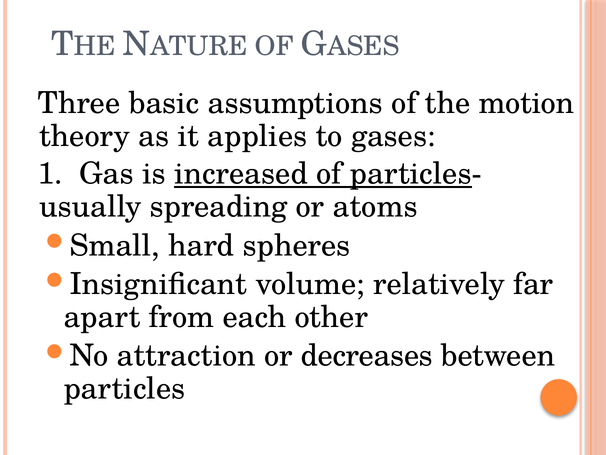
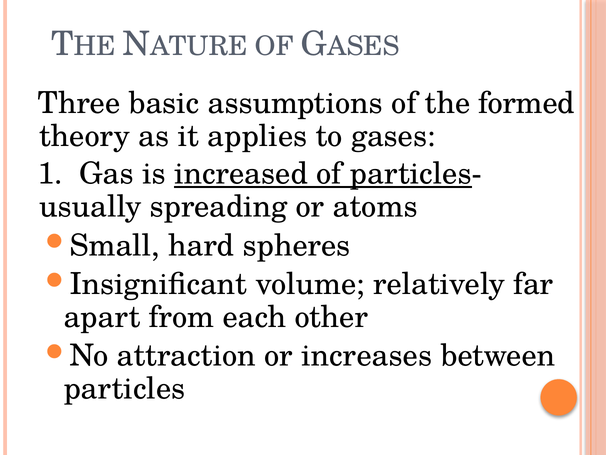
motion: motion -> formed (526, 103)
decreases: decreases -> increases (367, 356)
